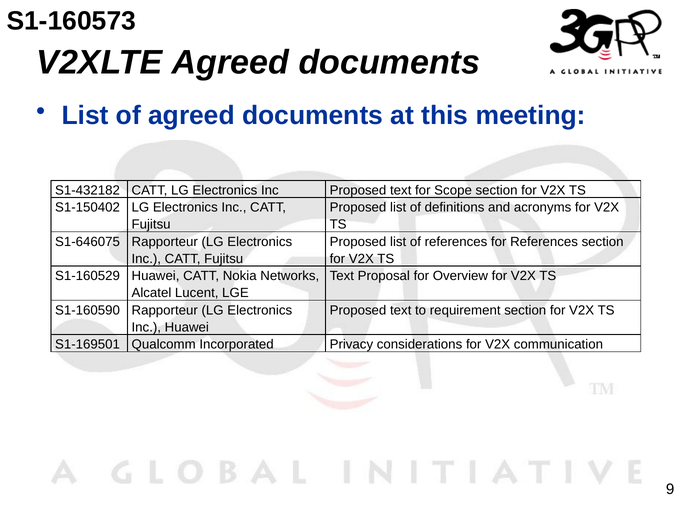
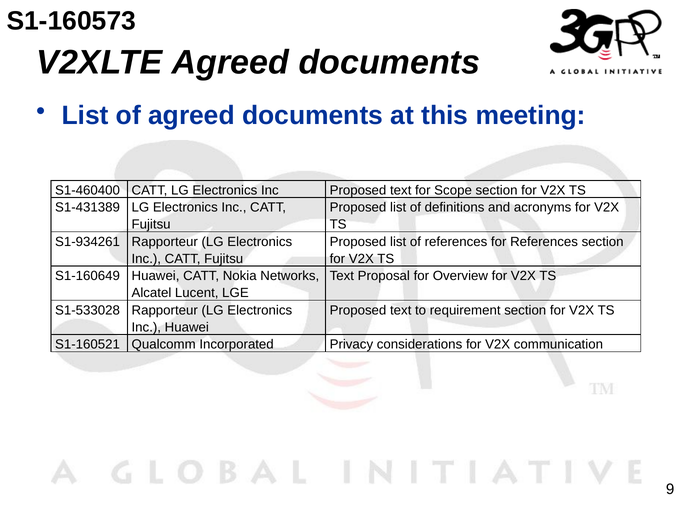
S1-432182: S1-432182 -> S1-460400 (88, 190)
S1-150402: S1-150402 -> S1-431389 (88, 207)
S1-646075: S1-646075 -> S1-934261 (88, 242)
S1-160529: S1-160529 -> S1-160649 (88, 276)
S1-160590: S1-160590 -> S1-533028 (88, 310)
S1-169501: S1-169501 -> S1-160521 (88, 344)
